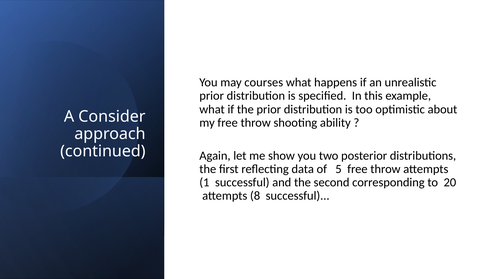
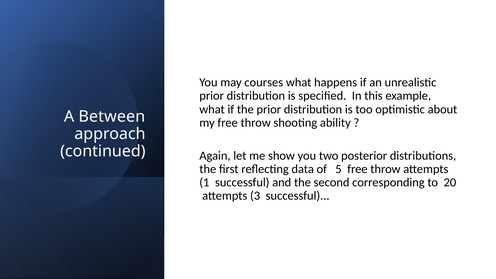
Consider: Consider -> Between (112, 117)
8: 8 -> 3 (255, 196)
